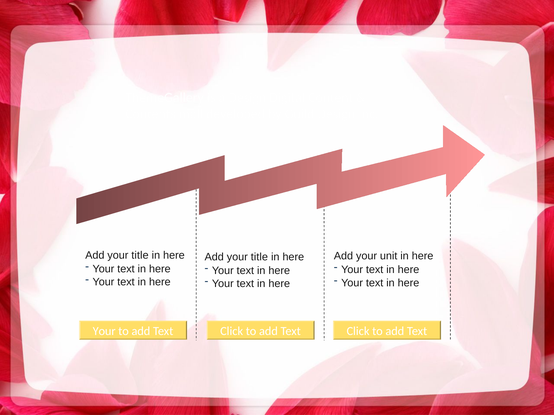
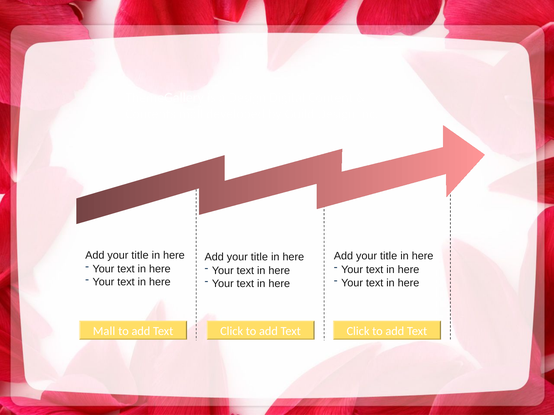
unit: unit -> title (389, 256)
Your: Your -> Mall (104, 331)
